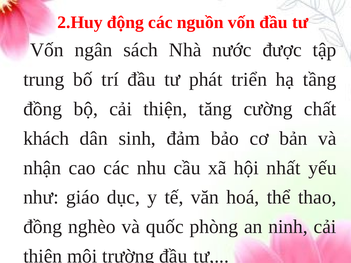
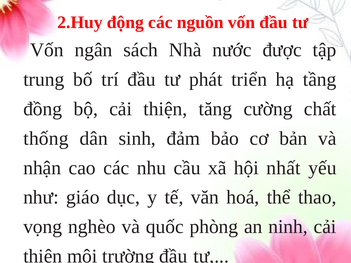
khách: khách -> thống (46, 139)
đồng: đồng -> vọng (43, 227)
